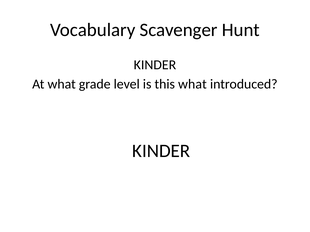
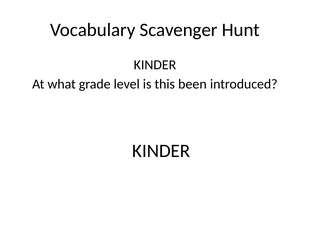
this what: what -> been (192, 84)
